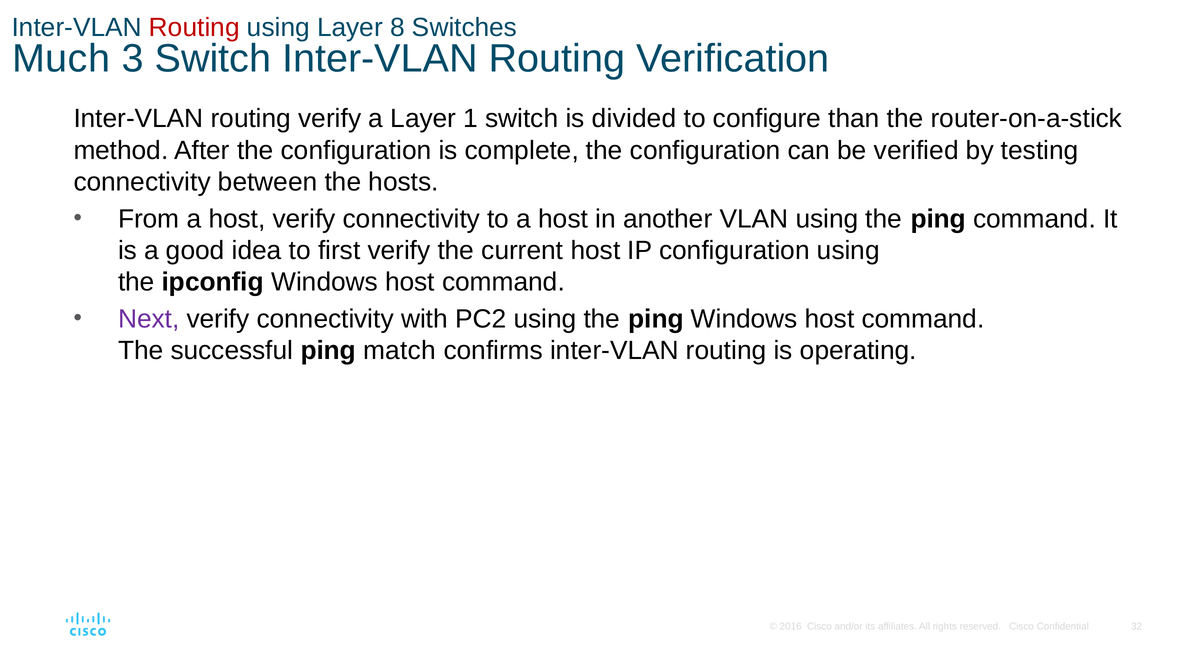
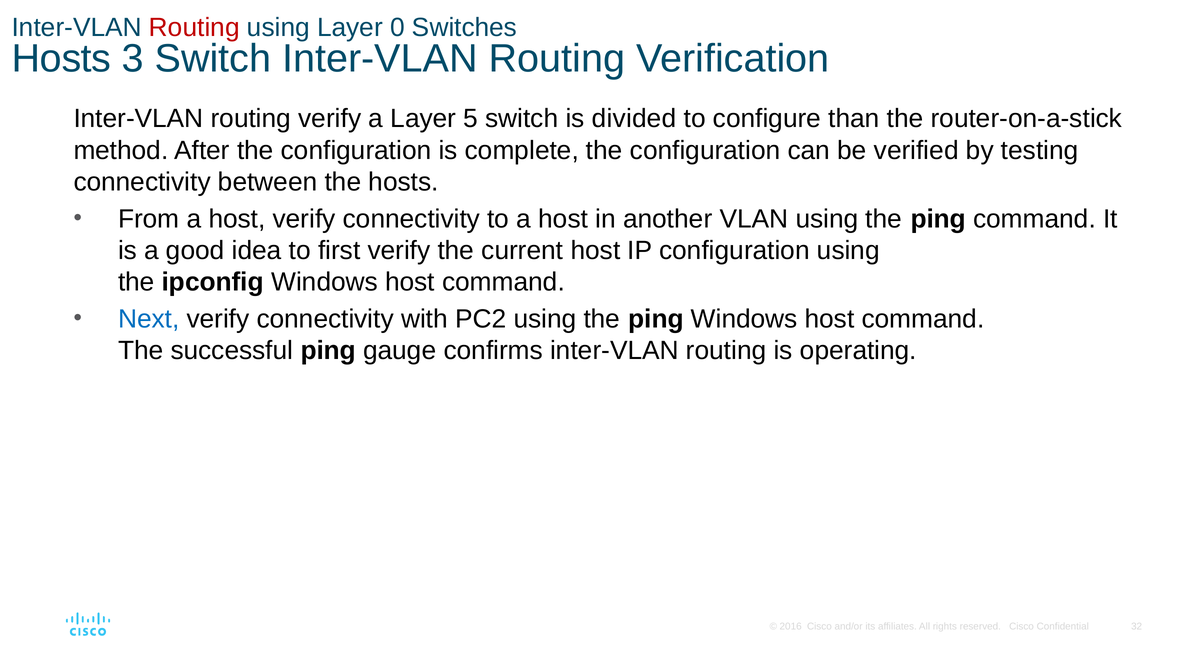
8: 8 -> 0 (397, 27)
Much: Much -> Hosts (62, 58)
1: 1 -> 5 (471, 119)
Next colour: purple -> blue (149, 319)
match: match -> gauge (400, 351)
